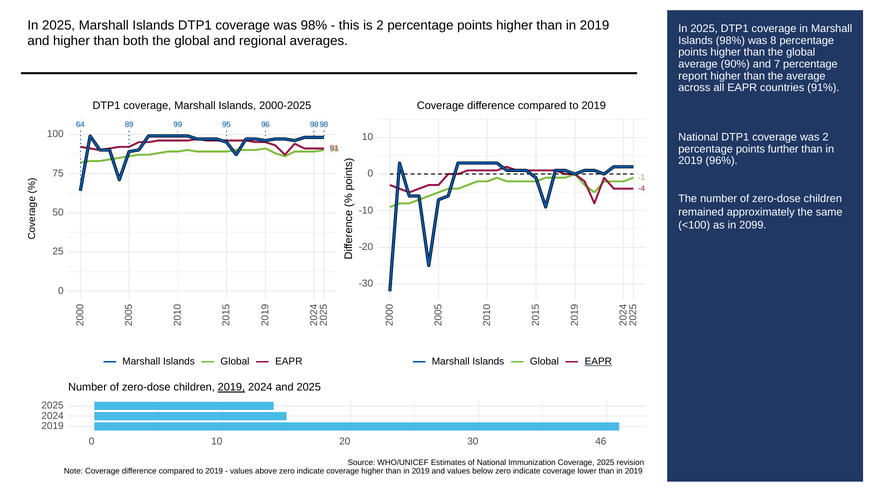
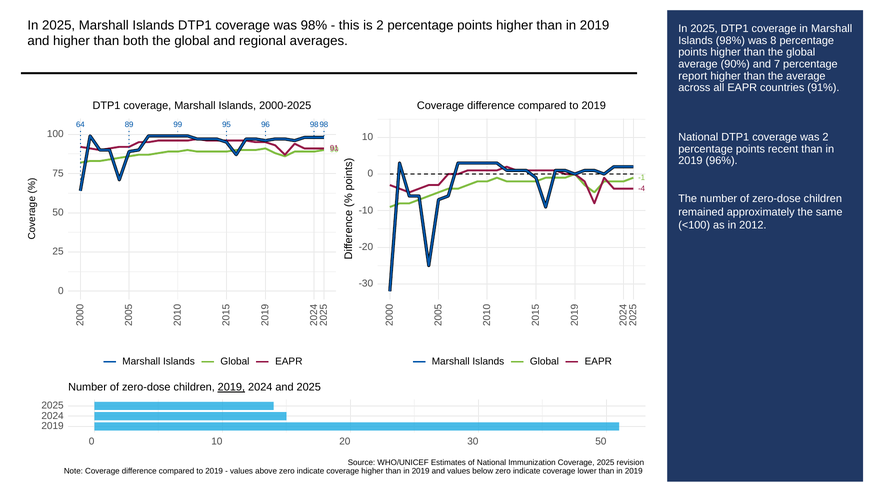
further: further -> recent (783, 149)
2099: 2099 -> 2012 (753, 225)
EAPR underline: present -> none (598, 361)
30 46: 46 -> 50 (601, 441)
